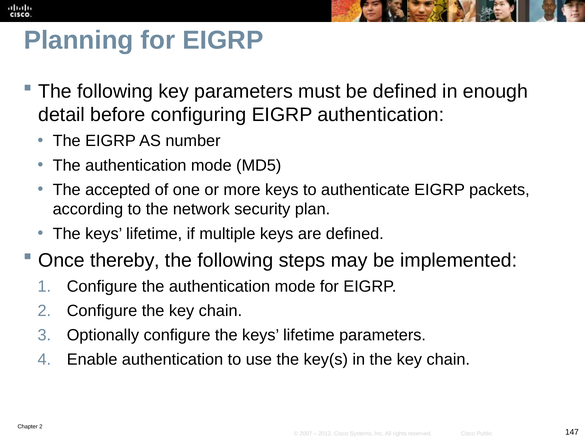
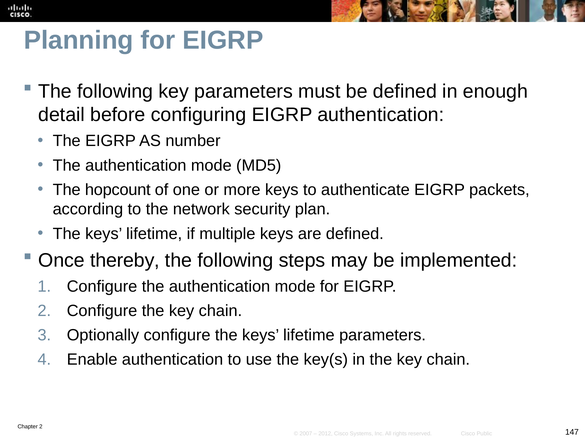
accepted: accepted -> hopcount (118, 190)
